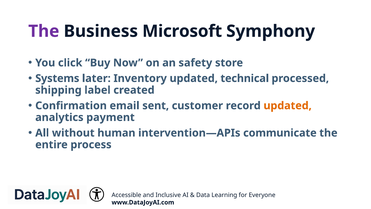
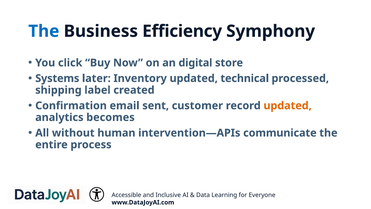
The colour: purple -> blue (44, 31)
Microsoft: Microsoft -> Efficiency (182, 31)
safety: safety -> digital (195, 63)
payment: payment -> becomes (110, 117)
